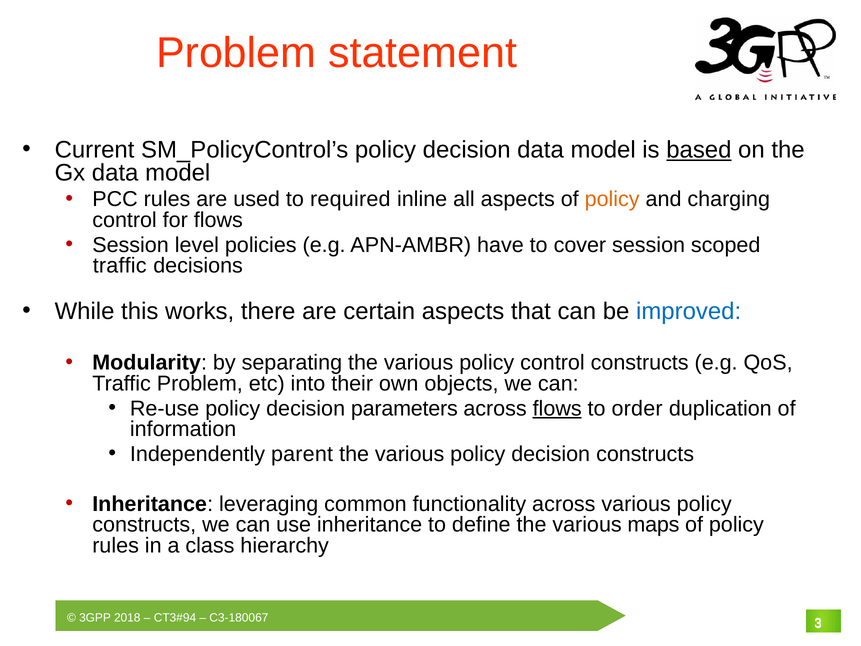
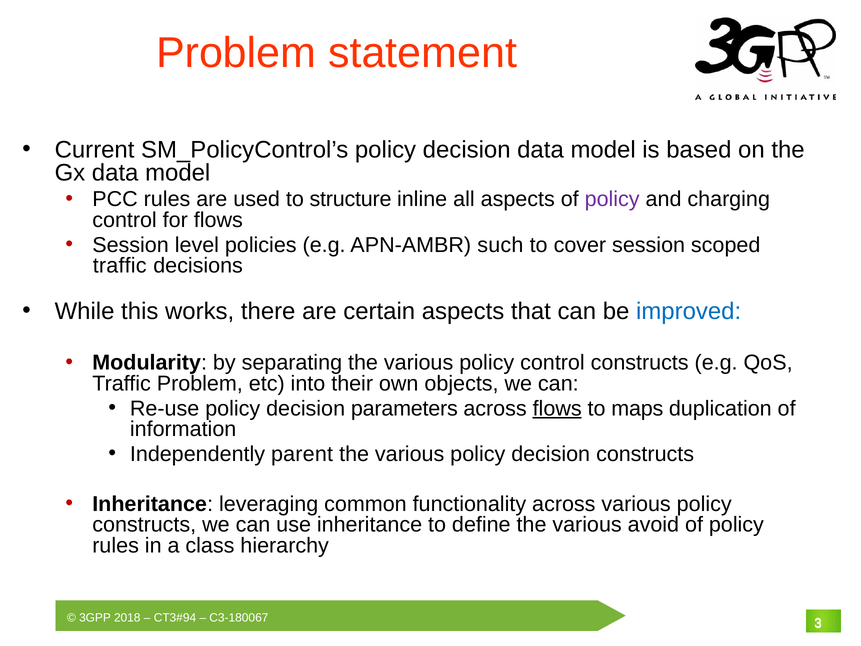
based underline: present -> none (699, 150)
required: required -> structure (351, 199)
policy colour: orange -> purple (612, 199)
have: have -> such (500, 245)
order: order -> maps (637, 408)
maps: maps -> avoid (653, 525)
